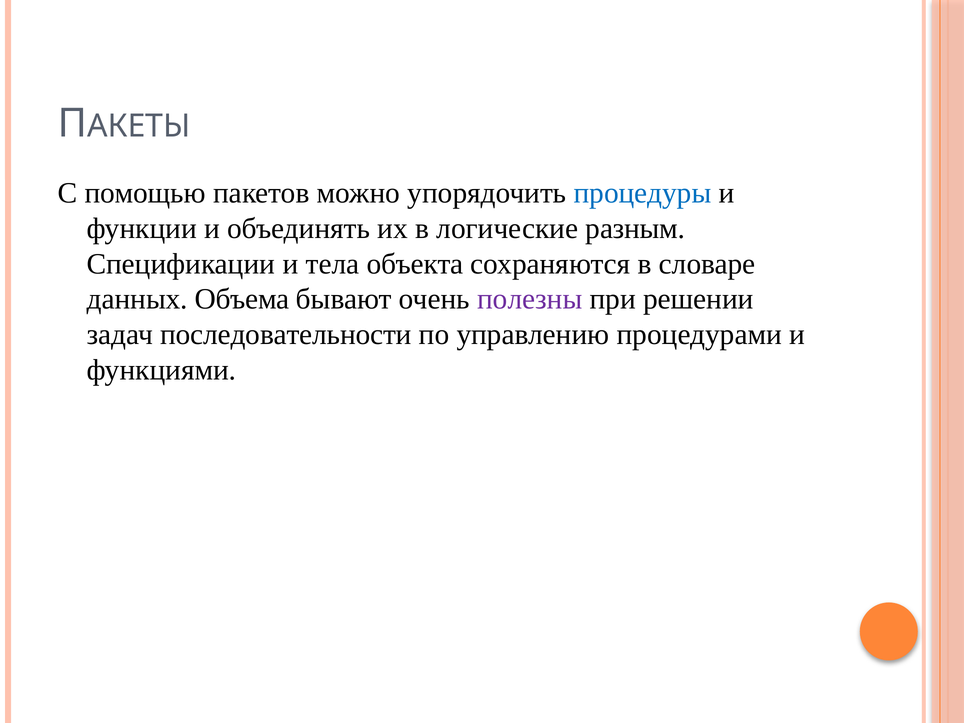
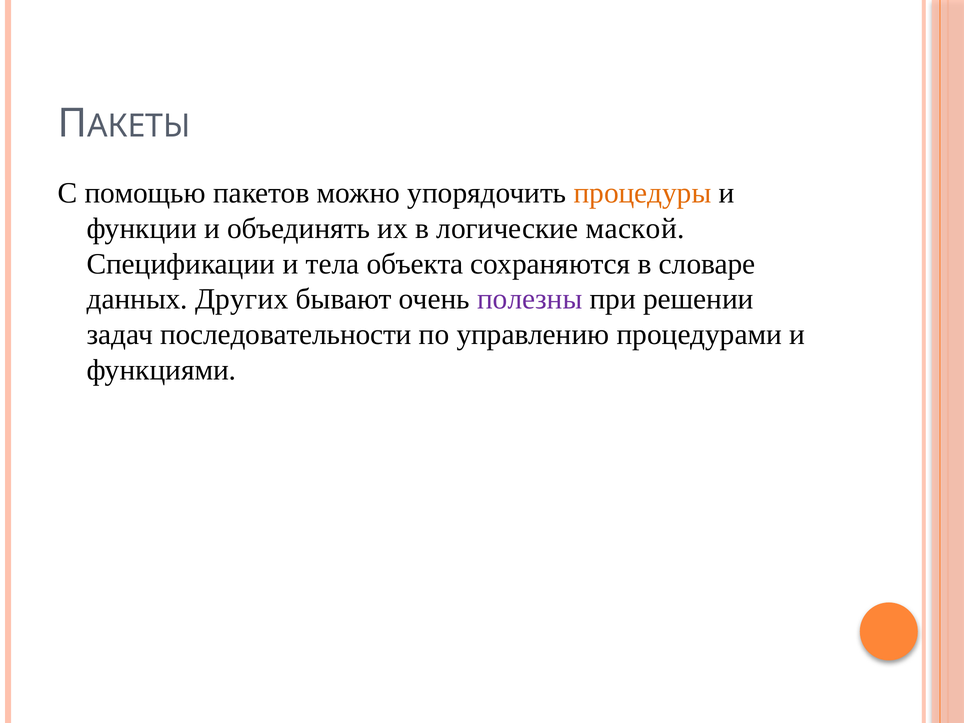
процедуры colour: blue -> orange (642, 193)
разным: разным -> маской (635, 229)
Объема: Объема -> Других (242, 299)
